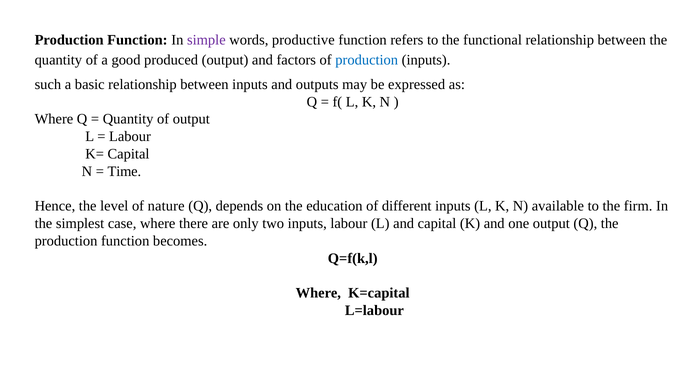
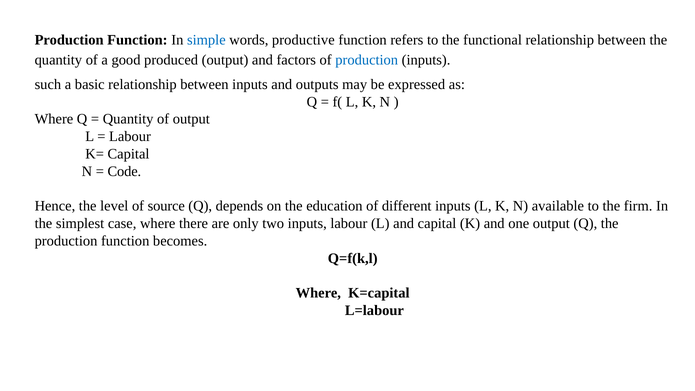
simple colour: purple -> blue (206, 40)
Time: Time -> Code (124, 171)
nature: nature -> source (166, 206)
